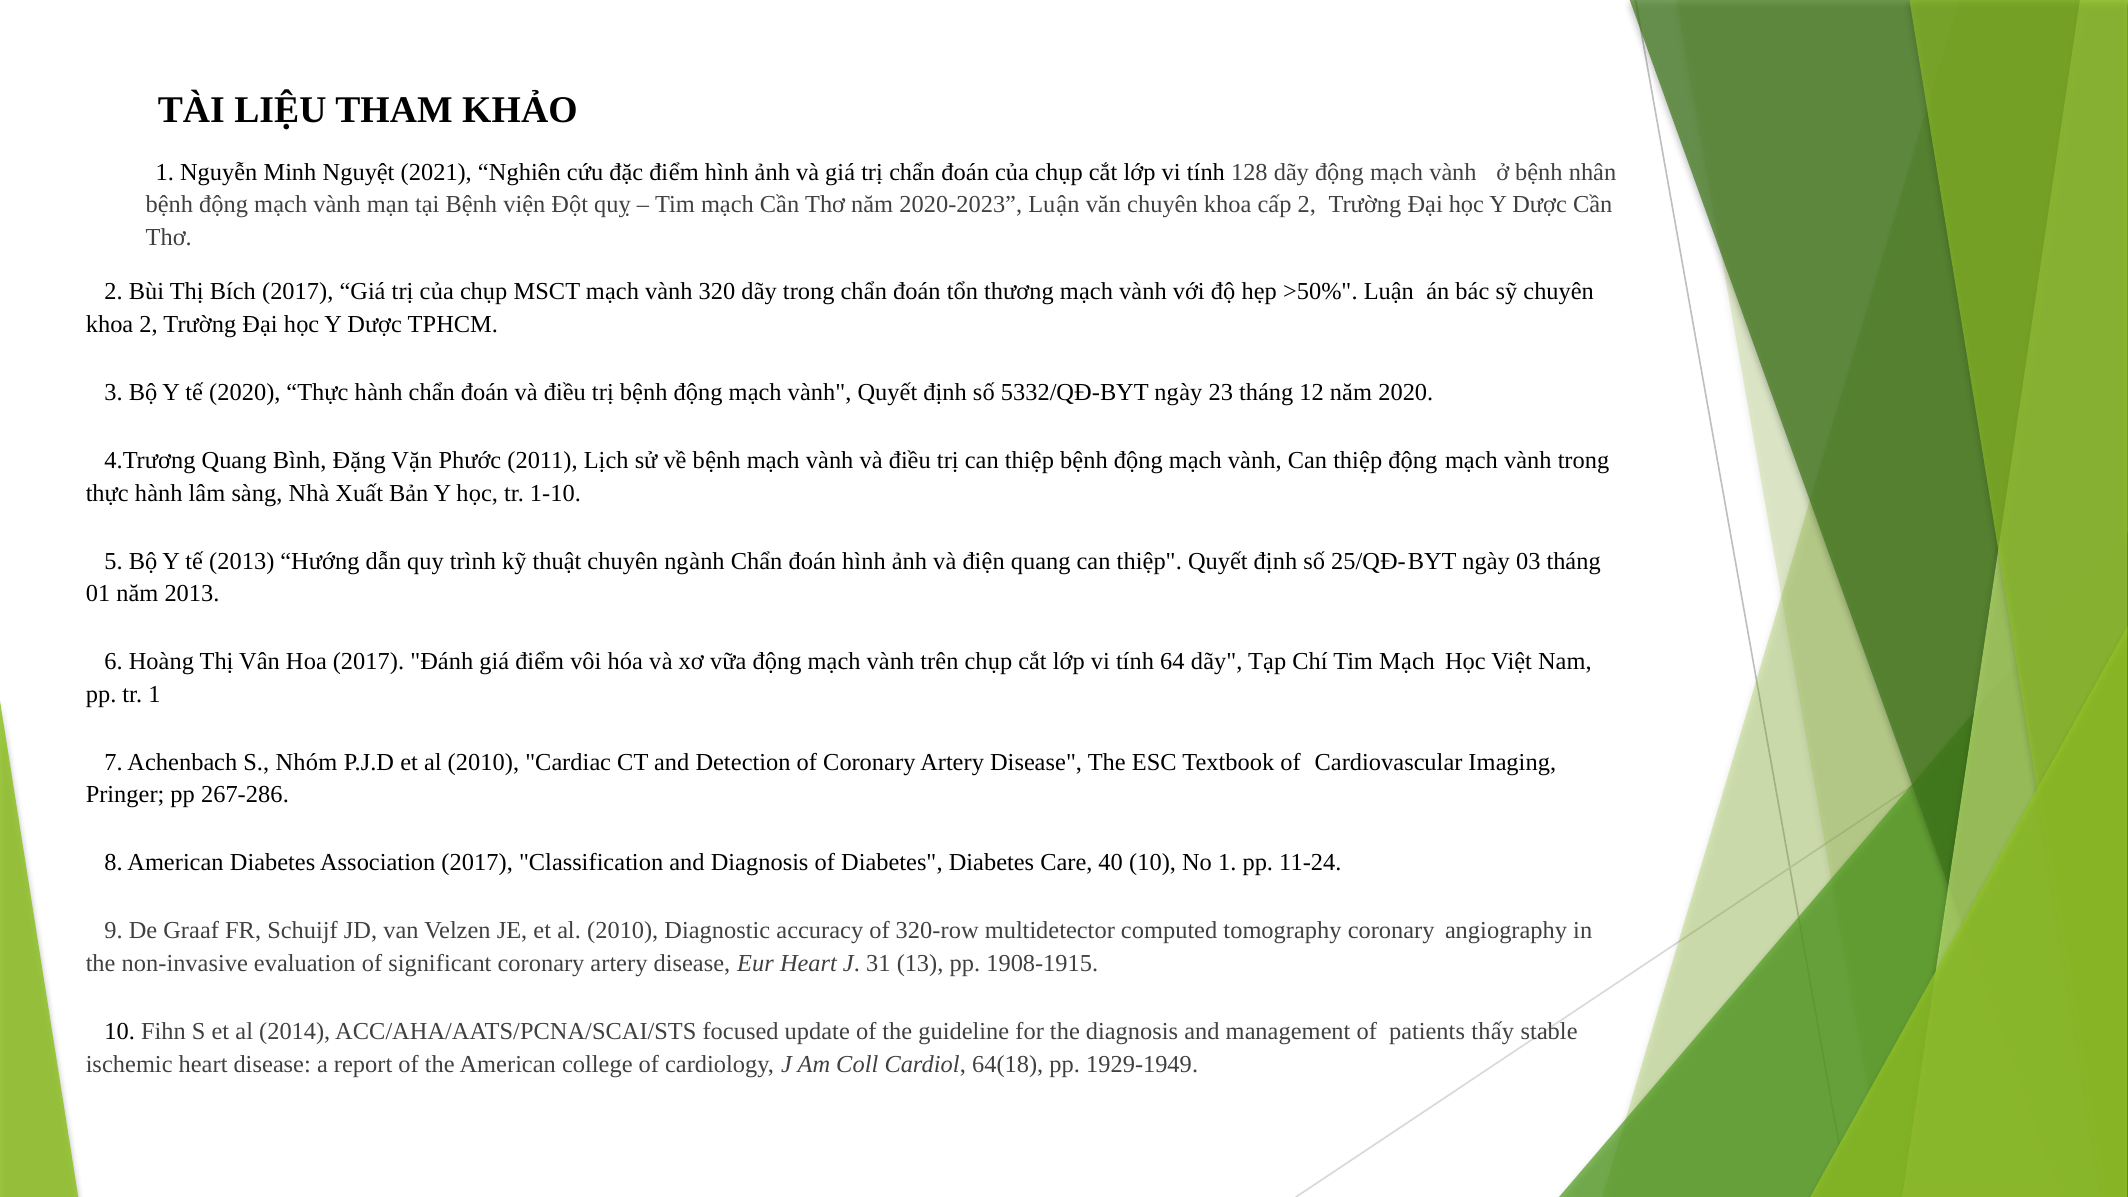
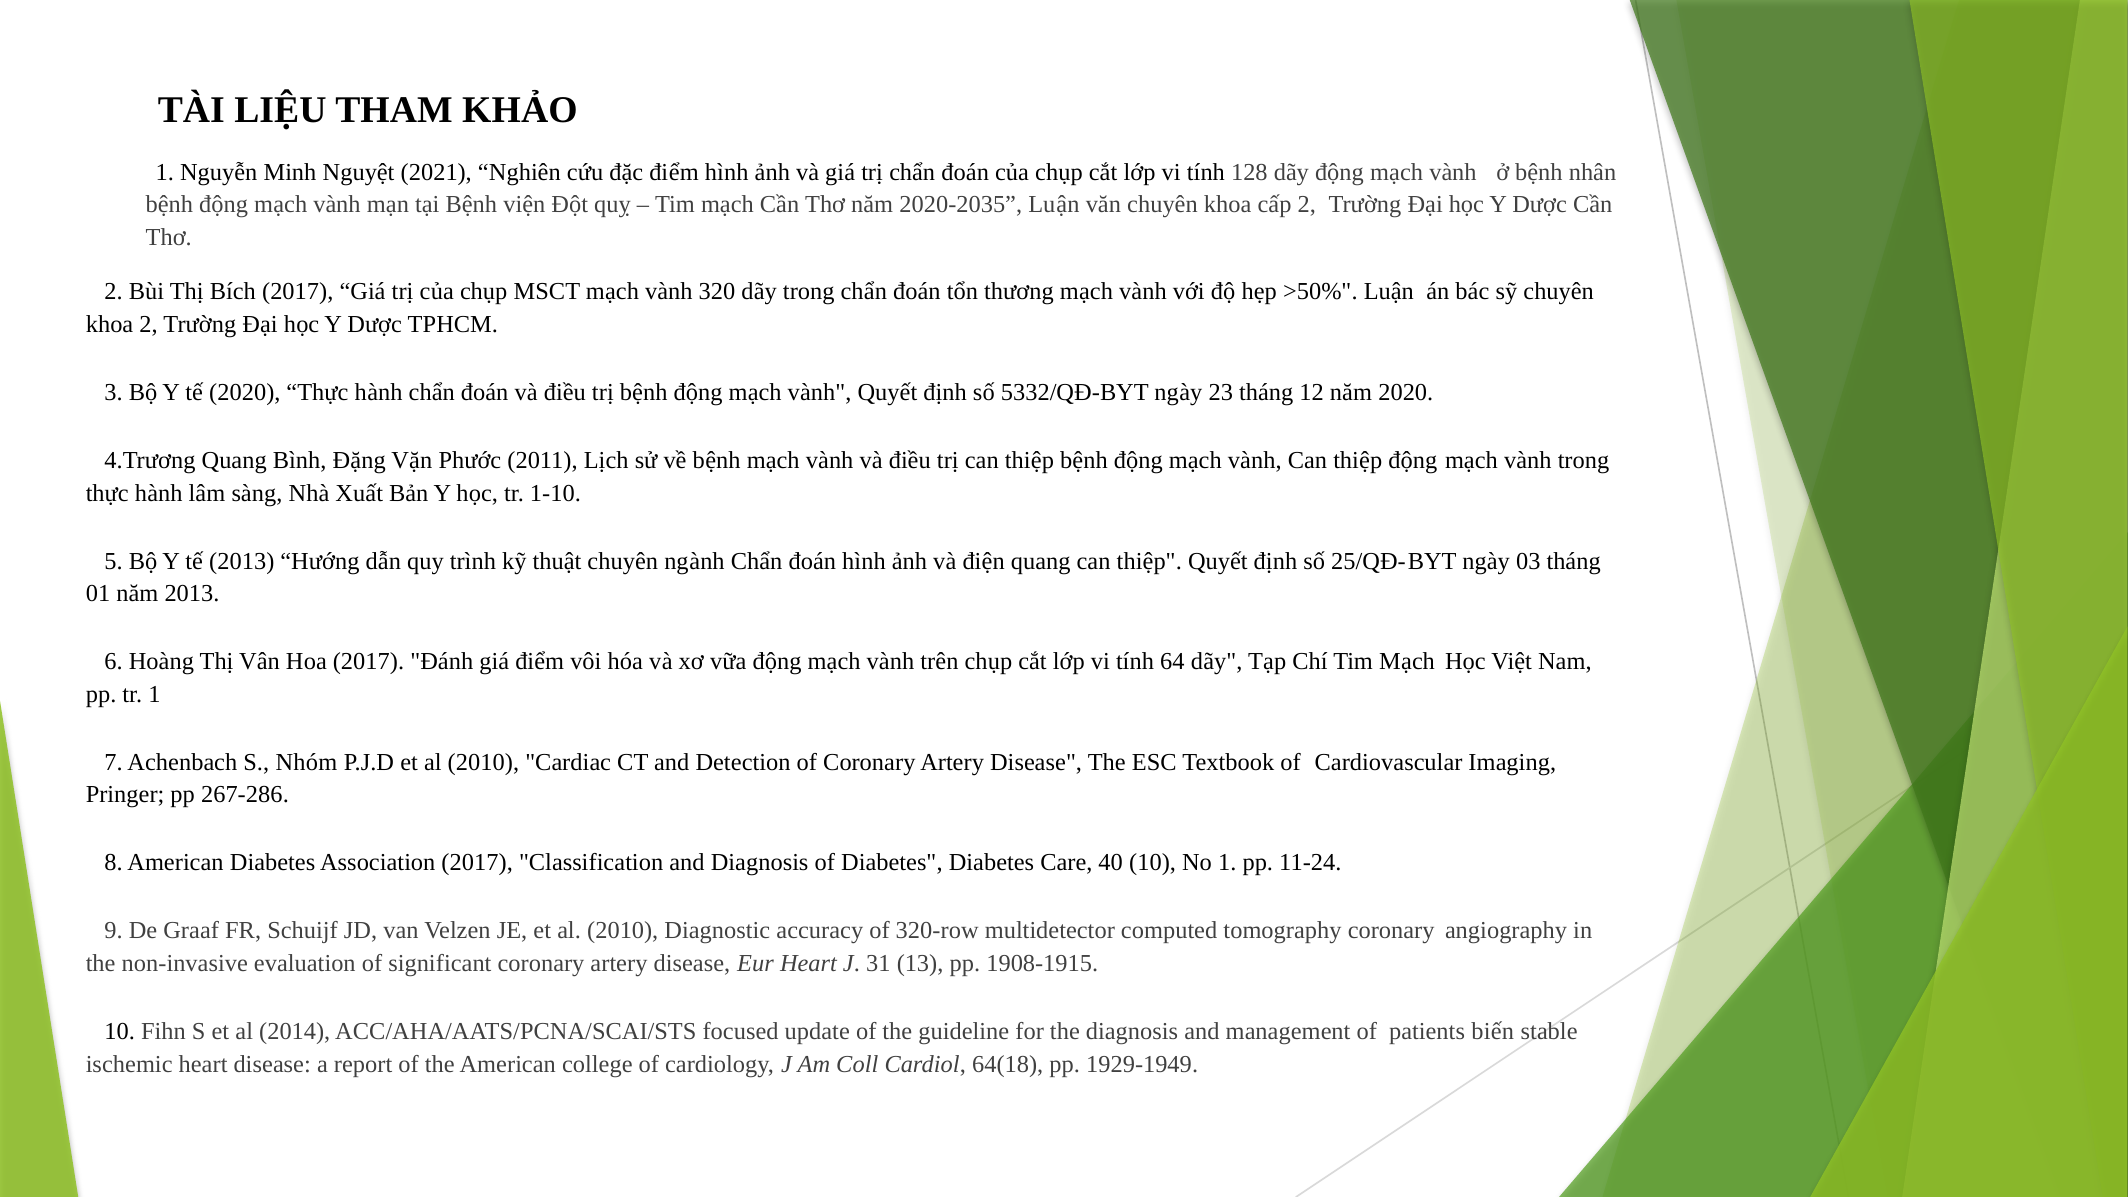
2020-2023: 2020-2023 -> 2020-2035 (961, 205)
thấy: thấy -> biến (1493, 1031)
